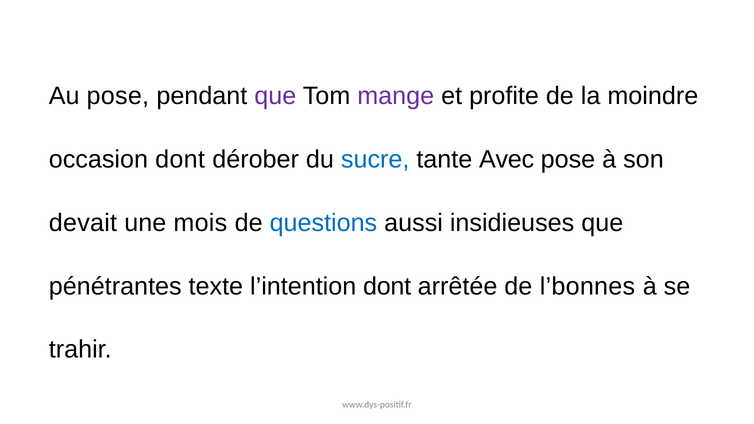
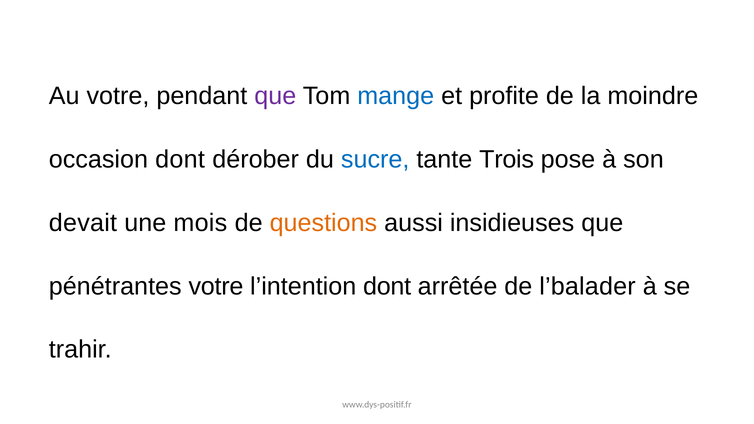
Au pose: pose -> votre (118, 96)
mange colour: purple -> blue (396, 96)
Avec: Avec -> Trois (507, 160)
questions colour: blue -> orange (323, 223)
pénétrantes texte: texte -> votre (216, 286)
l’bonnes: l’bonnes -> l’balader (588, 286)
